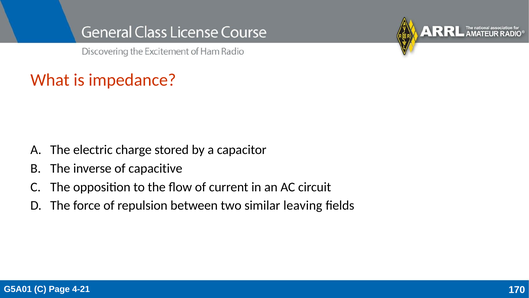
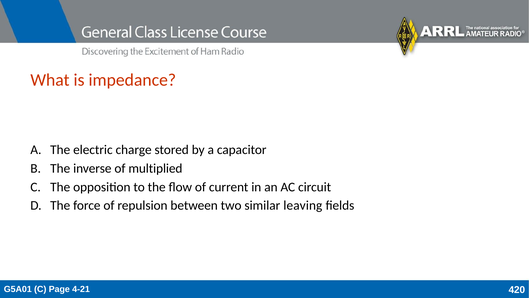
capacitive: capacitive -> multiplied (155, 168)
170: 170 -> 420 (517, 290)
